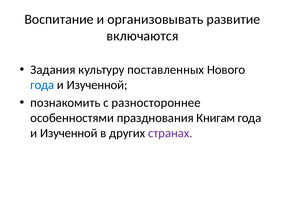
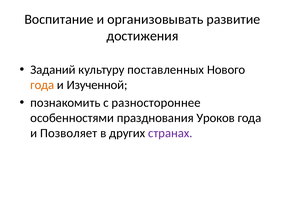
включаются: включаются -> достижения (142, 36)
Задания: Задания -> Заданий (53, 70)
года colour: blue -> orange (42, 85)
Книгам: Книгам -> Уроков (216, 118)
Изученной: Изученной -> Позволяет (69, 133)
